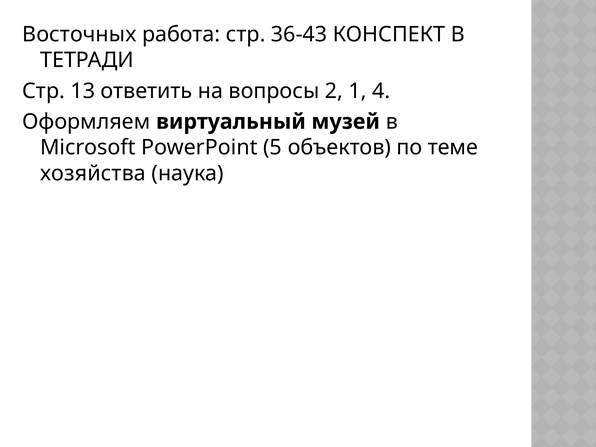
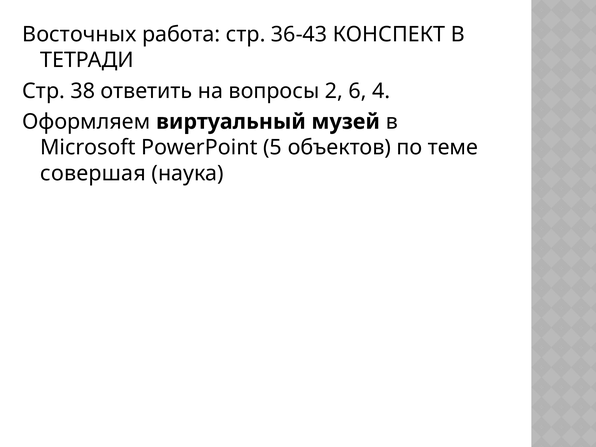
13: 13 -> 38 (83, 91)
1: 1 -> 6 (358, 91)
хозяйства: хозяйства -> совершая (93, 173)
